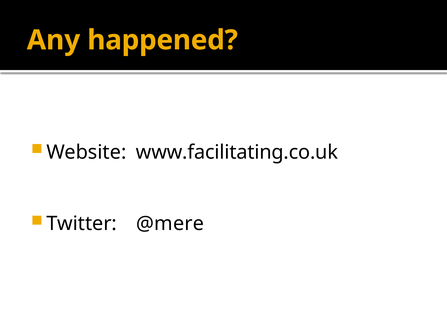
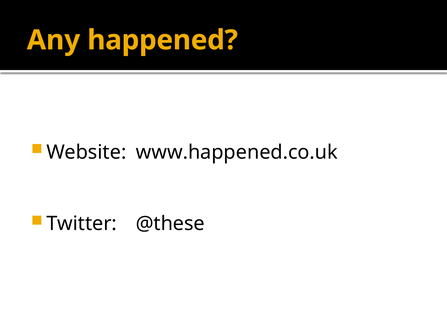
www.facilitating.co.uk: www.facilitating.co.uk -> www.happened.co.uk (237, 152)
@mere: @mere -> @these (170, 224)
